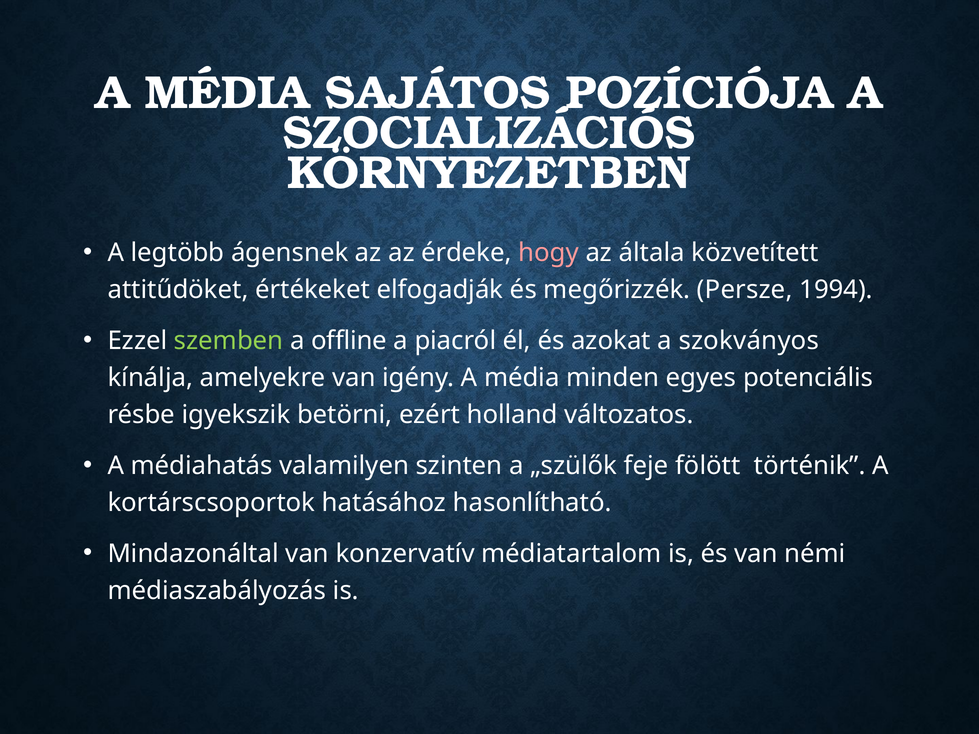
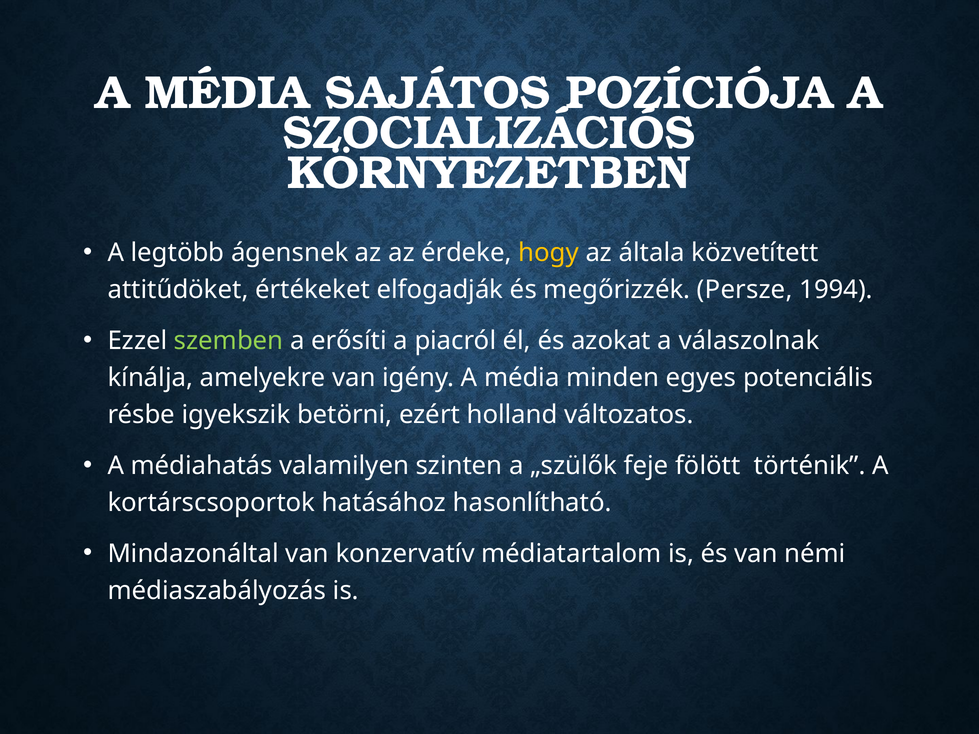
hogy colour: pink -> yellow (549, 253)
offline: offline -> erősíti (349, 341)
szokványos: szokványos -> válaszolnak (749, 341)
